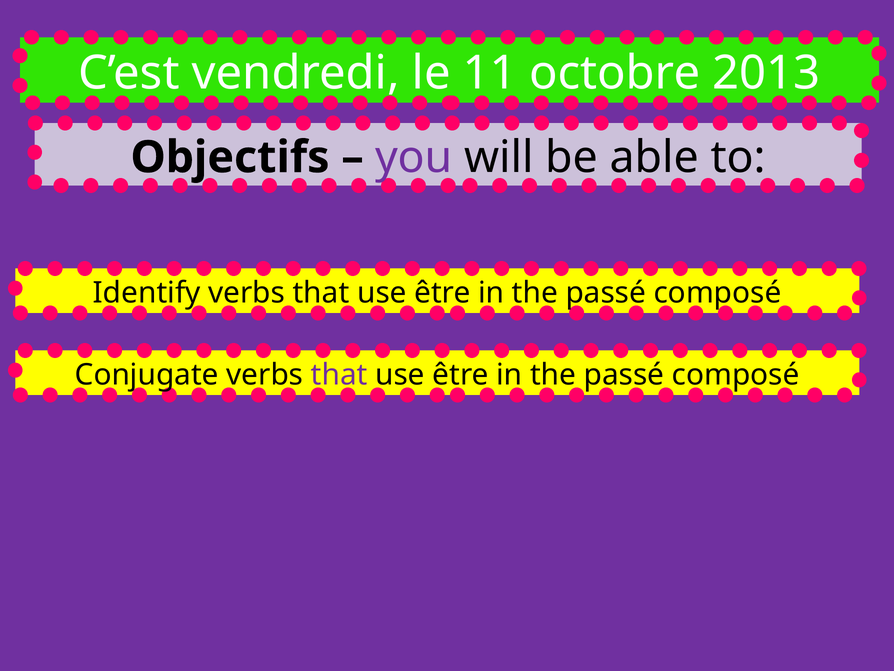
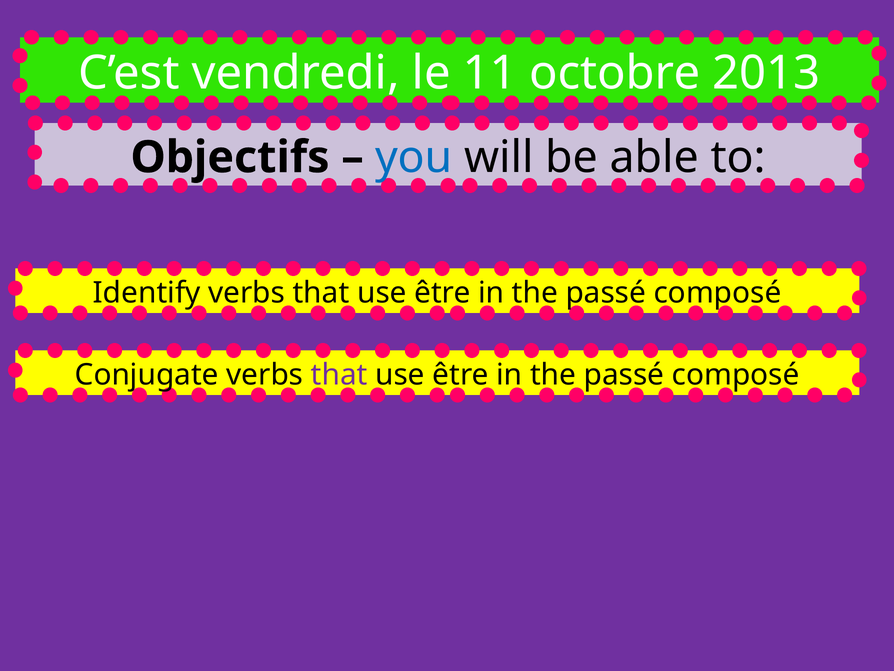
you colour: purple -> blue (414, 157)
